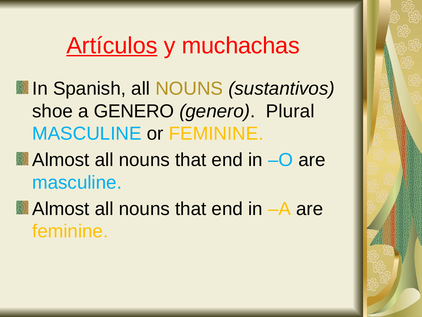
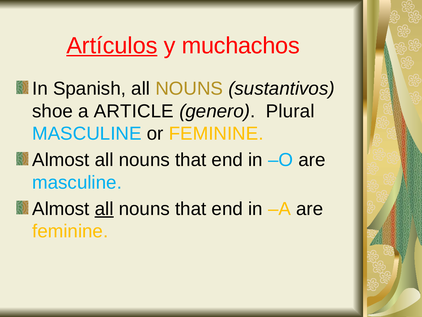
muchachas: muchachas -> muchachos (241, 46)
a GENERO: GENERO -> ARTICLE (134, 111)
all underline: none -> present (104, 209)
